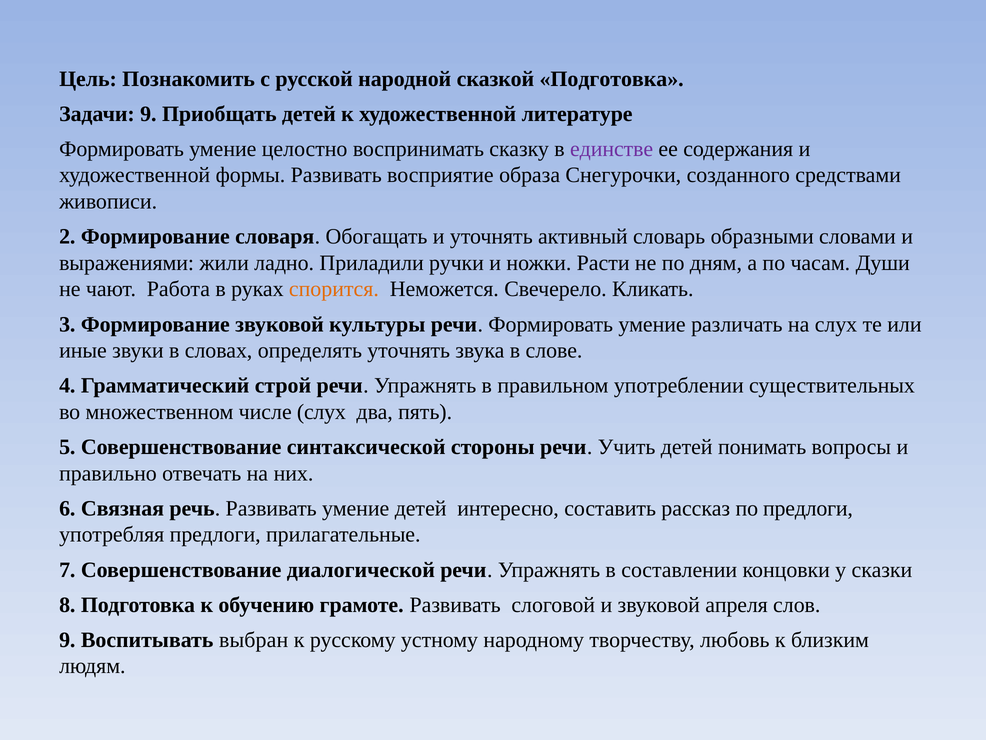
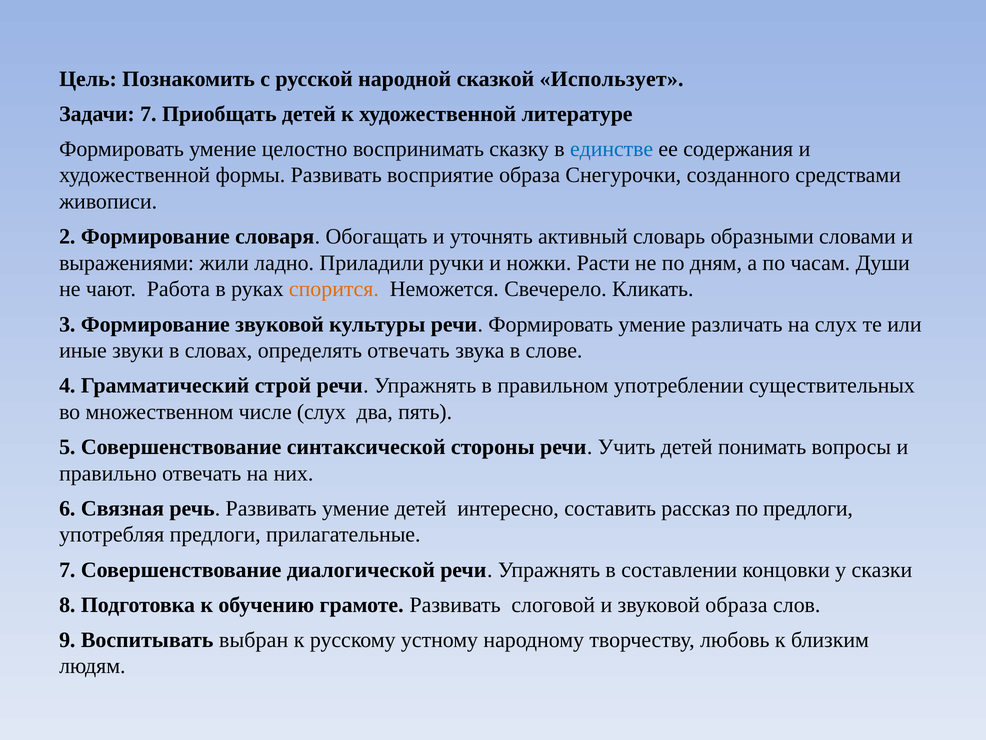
сказкой Подготовка: Подготовка -> Использует (612, 79)
Задачи 9: 9 -> 7 (148, 114)
единстве colour: purple -> blue (612, 149)
определять уточнять: уточнять -> отвечать (409, 350)
звуковой апреля: апреля -> образа (736, 604)
